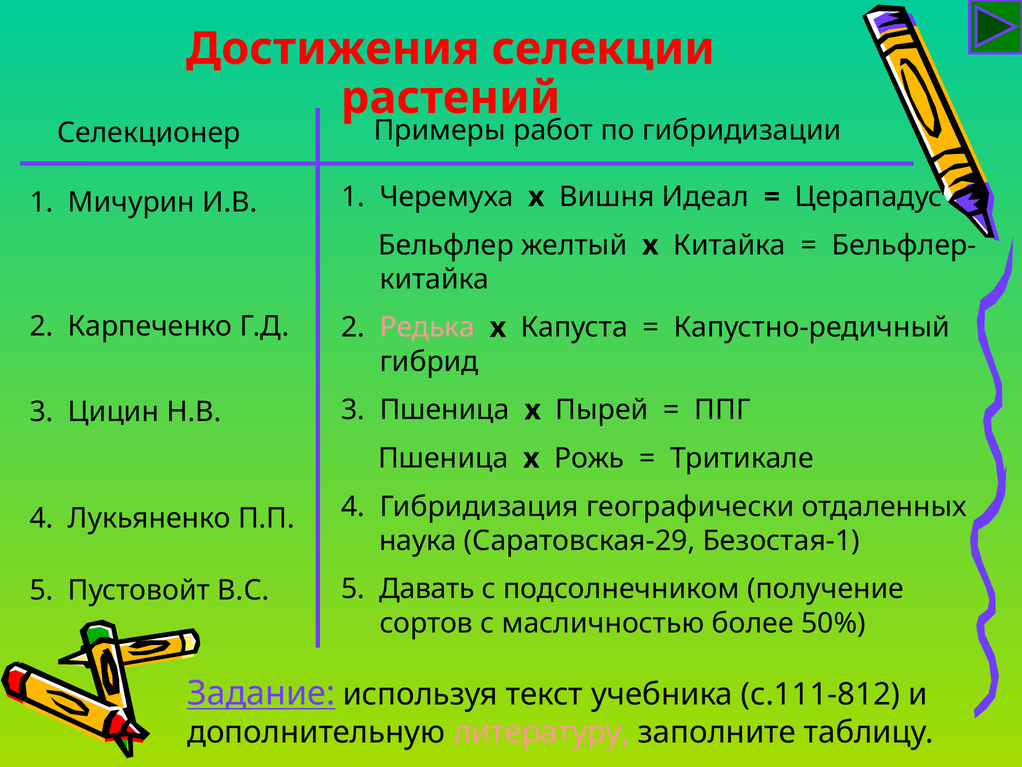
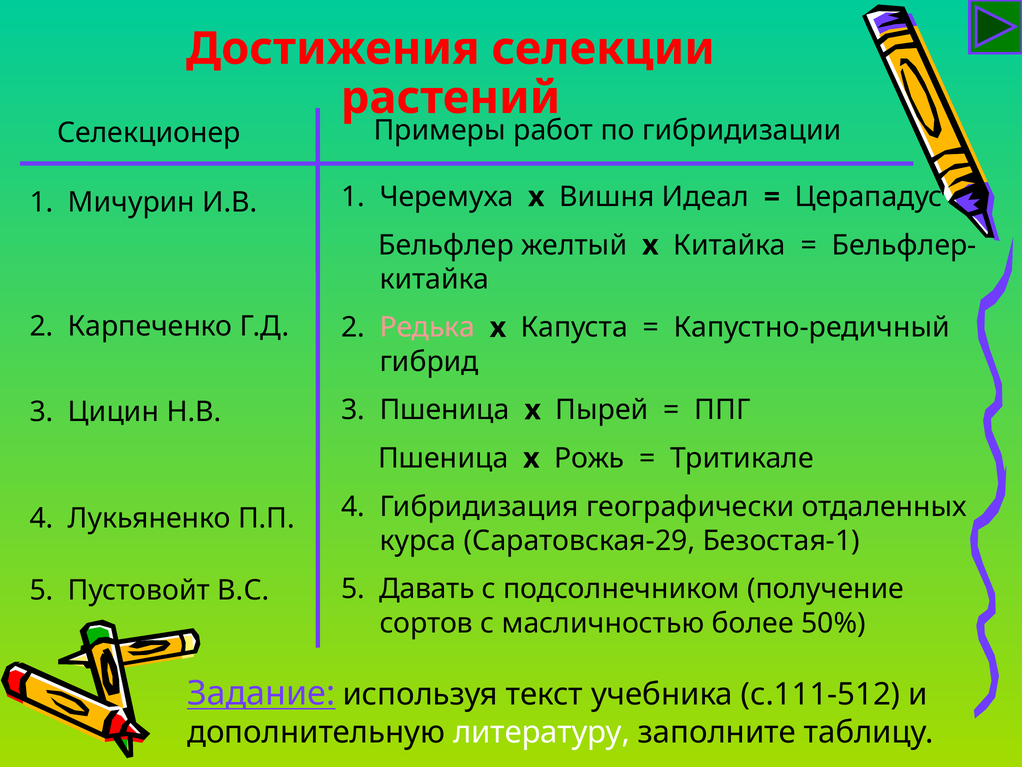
наука: наука -> курса (418, 540)
с.111-812: с.111-812 -> с.111-512 (821, 694)
литературу colour: pink -> white (542, 732)
